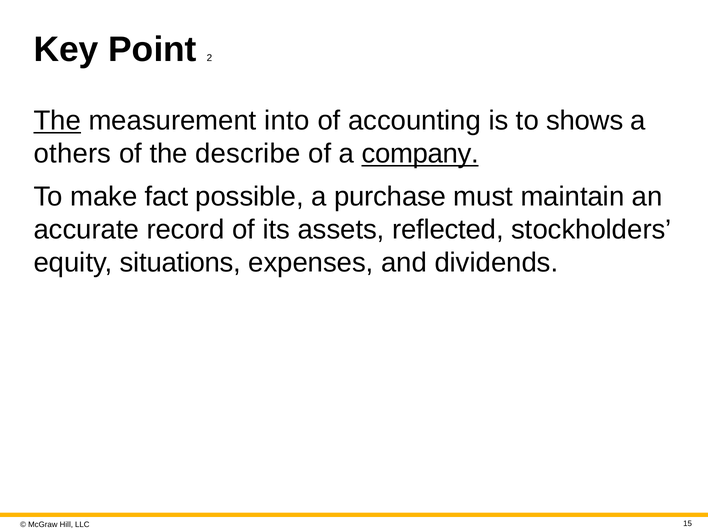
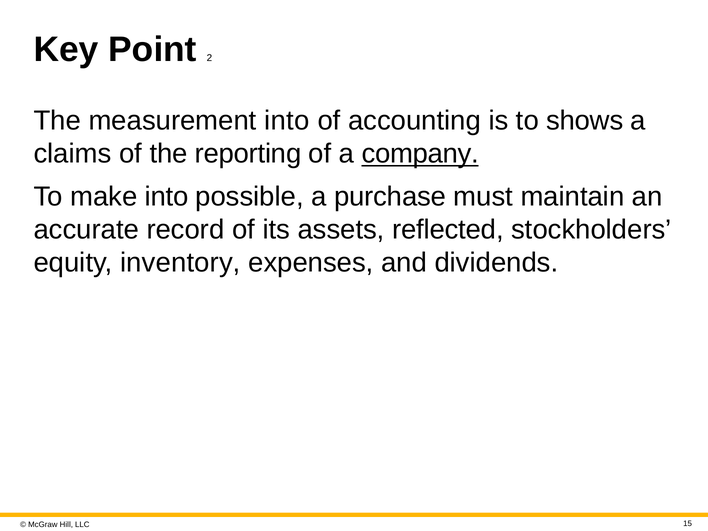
The underline: present -> none (57, 121)
others: others -> claims (73, 154)
describe: describe -> reporting (248, 154)
make fact: fact -> into (167, 197)
situations: situations -> inventory (180, 262)
